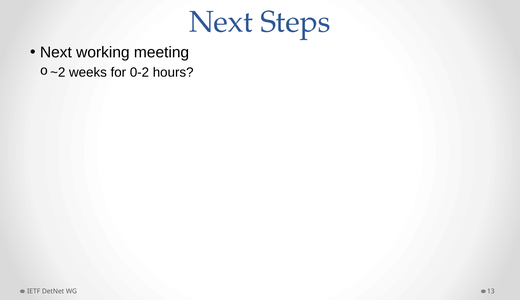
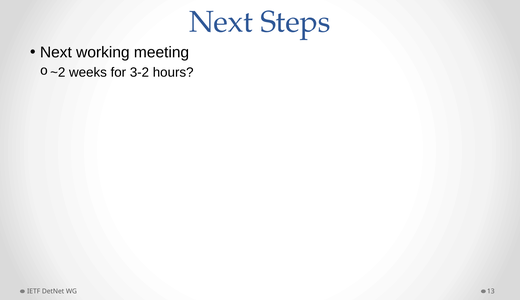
0-2: 0-2 -> 3-2 (139, 72)
